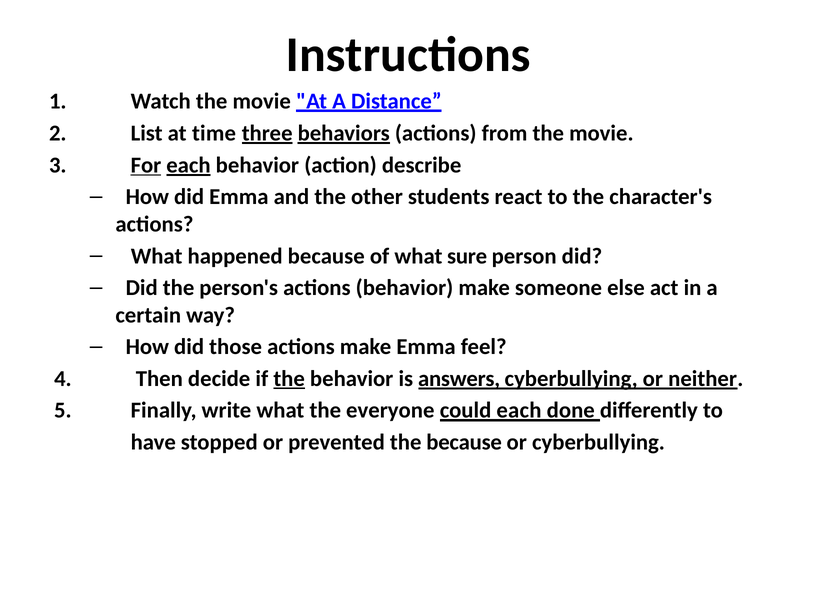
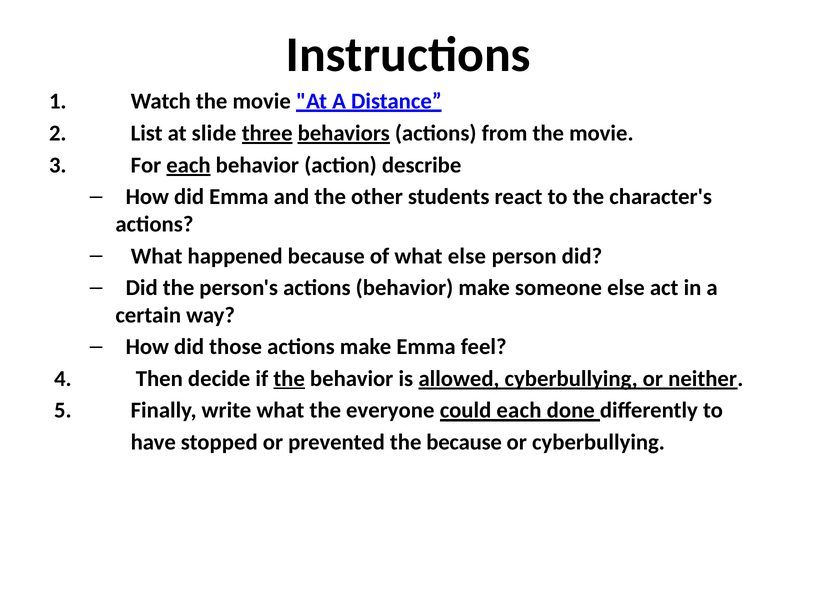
time: time -> slide (214, 133)
For underline: present -> none (146, 165)
what sure: sure -> else (467, 256)
answers: answers -> allowed (459, 378)
